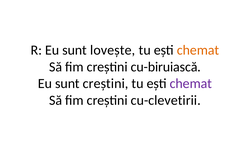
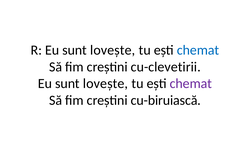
chemat colour: orange -> blue (198, 50)
cu-biruiască: cu-biruiască -> cu-clevetirii (166, 67)
creștini: creștini -> lovește (106, 83)
cu-clevetirii: cu-clevetirii -> cu-biruiască (166, 100)
